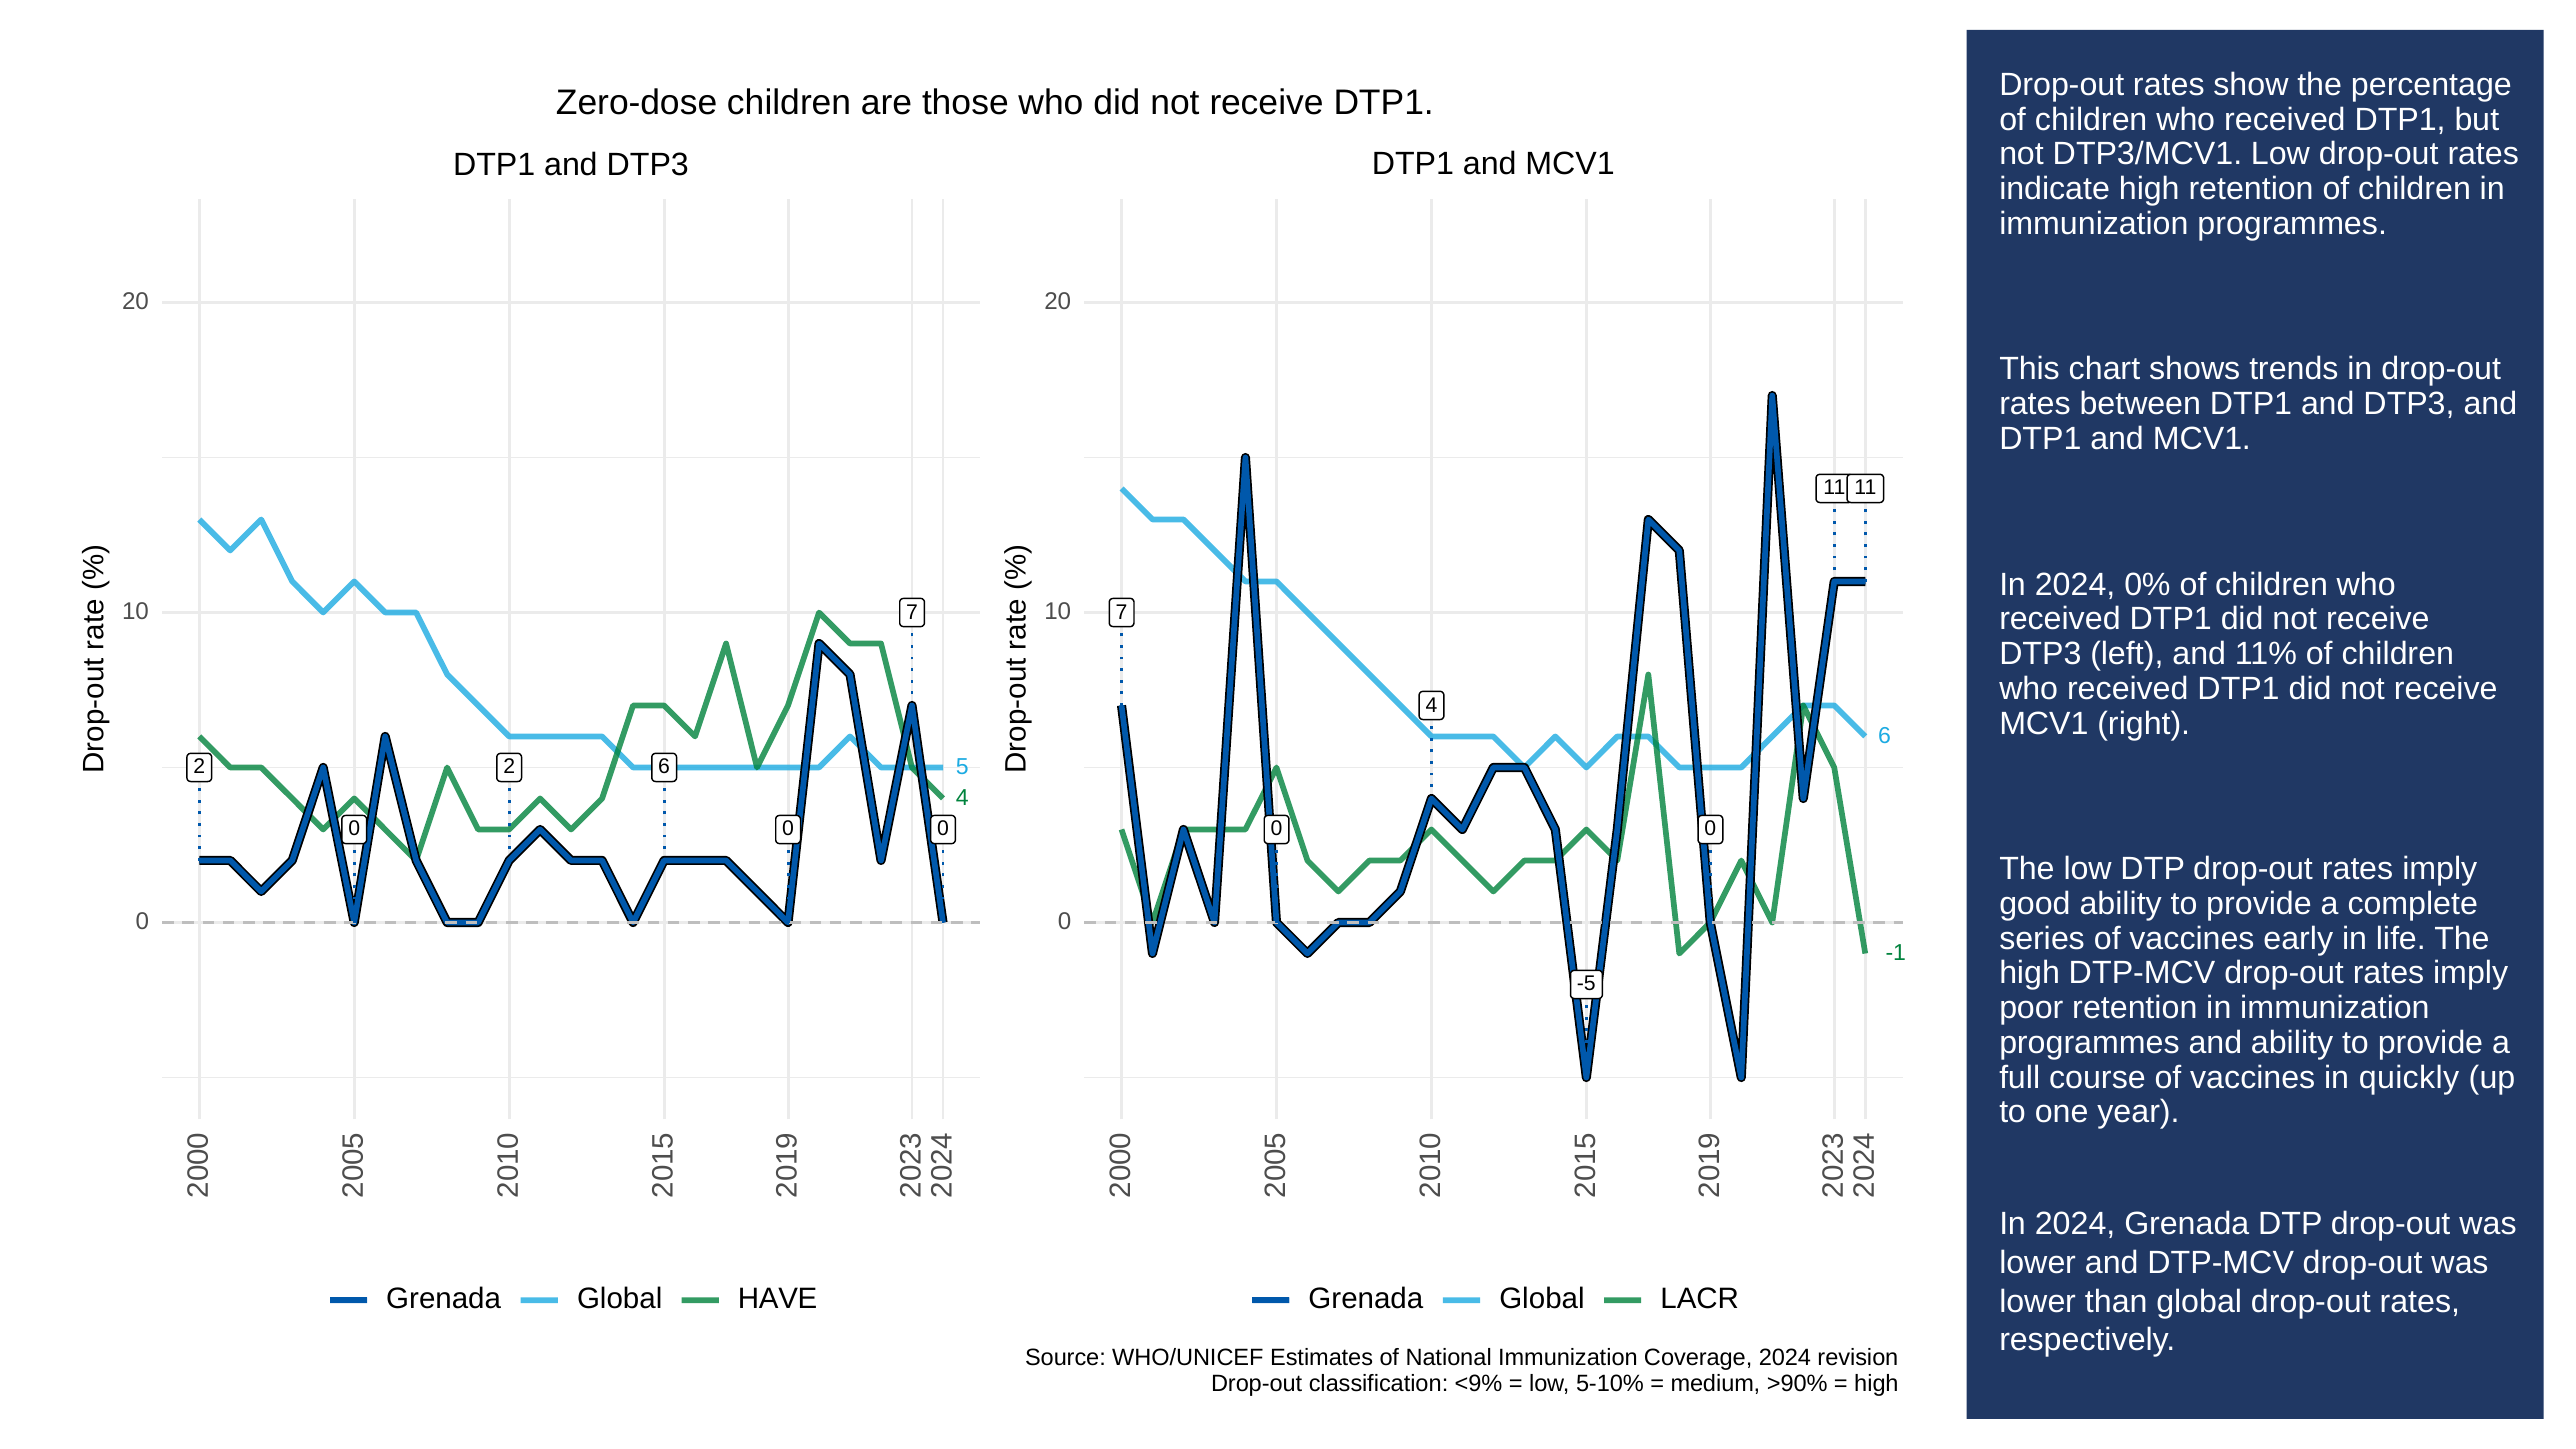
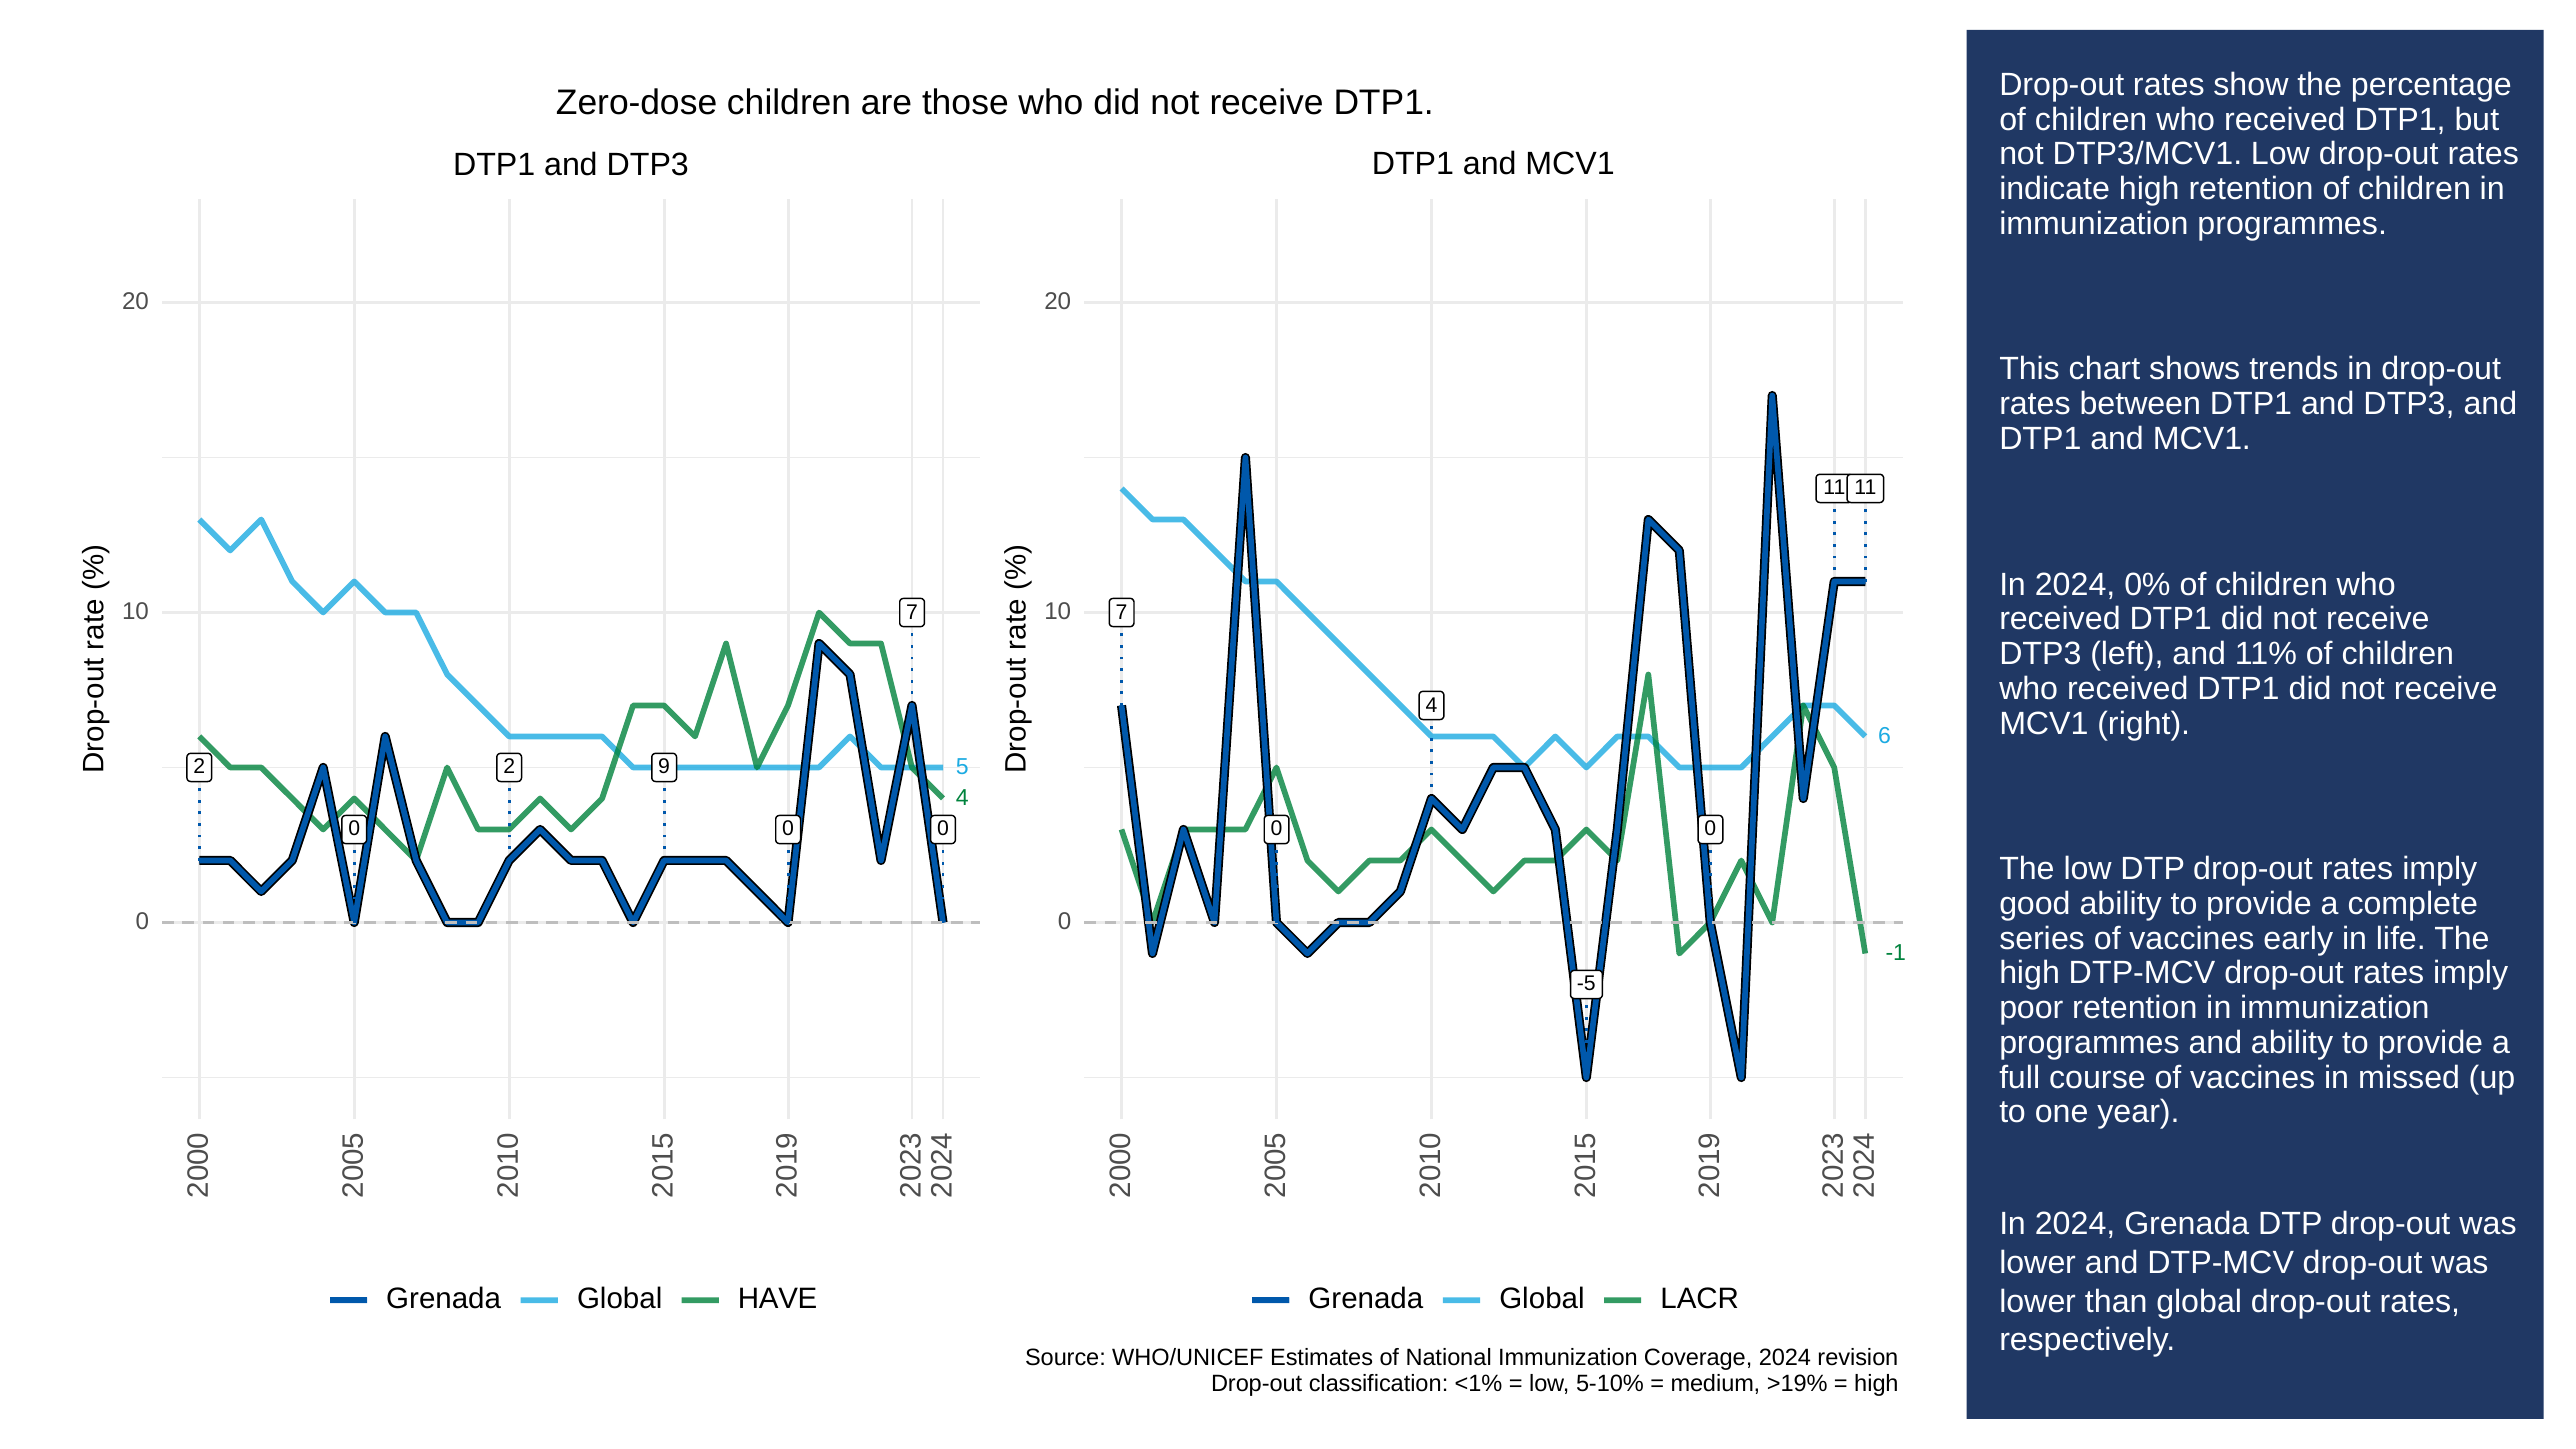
2 6: 6 -> 9 (664, 767)
quickly: quickly -> missed (2409, 1078)
<9%: <9% -> <1% (1478, 1383)
>90%: >90% -> >19% (1797, 1383)
